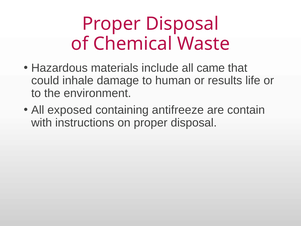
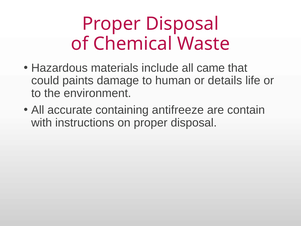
inhale: inhale -> paints (78, 80)
results: results -> details (225, 80)
exposed: exposed -> accurate (70, 110)
